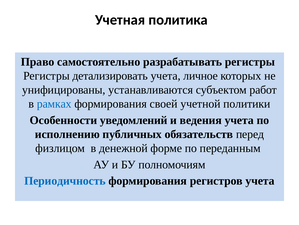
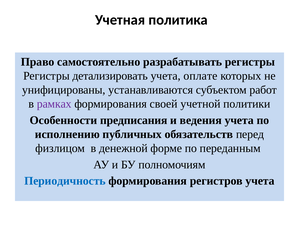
личное: личное -> оплате (200, 76)
рамках colour: blue -> purple (54, 103)
уведомлений: уведомлений -> предписания (134, 120)
